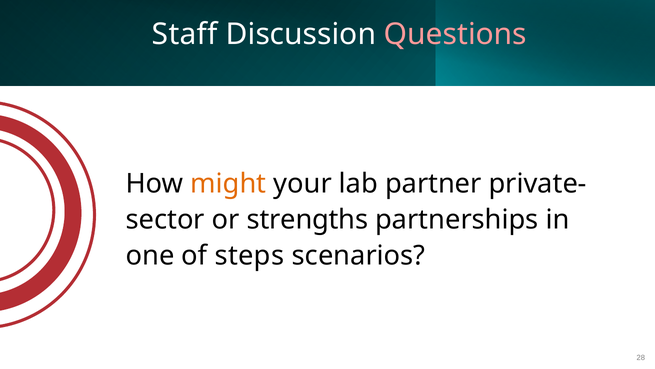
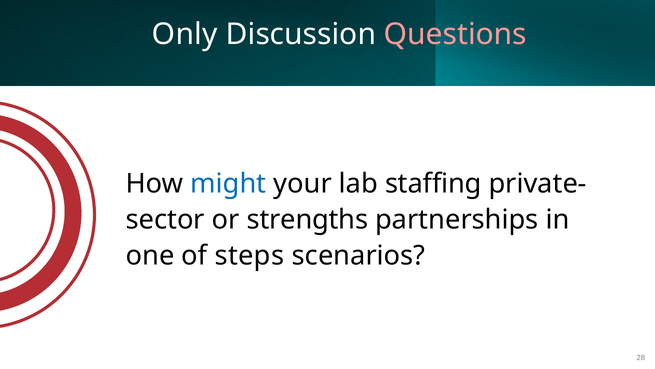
Staff: Staff -> Only (185, 34)
might colour: orange -> blue (228, 183)
partner: partner -> staffing (433, 183)
